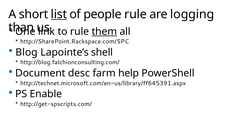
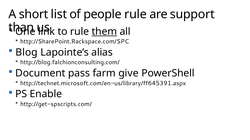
list underline: present -> none (59, 14)
logging: logging -> support (192, 14)
shell: shell -> alias (102, 53)
desc: desc -> pass (79, 73)
help: help -> give (128, 73)
